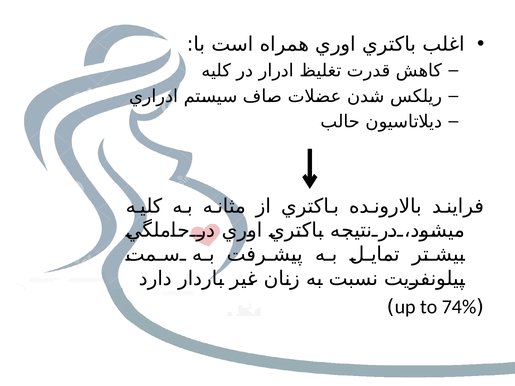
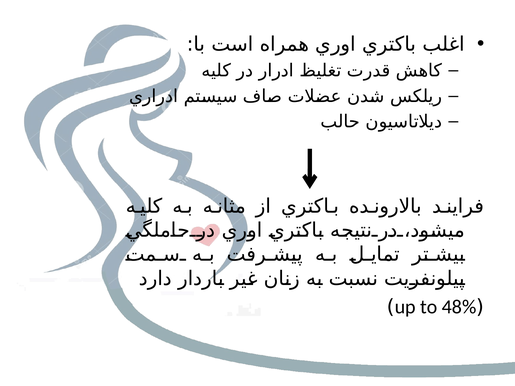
74%: 74% -> 48% (459, 307)
